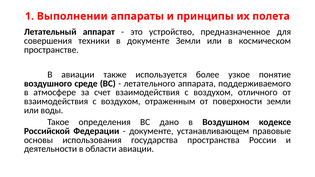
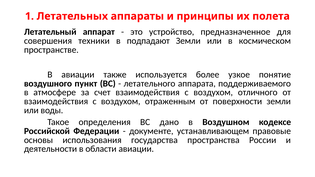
Выполнении: Выполнении -> Летательных (72, 16)
в документе: документе -> подпадают (148, 41)
среде: среде -> пункт (86, 84)
